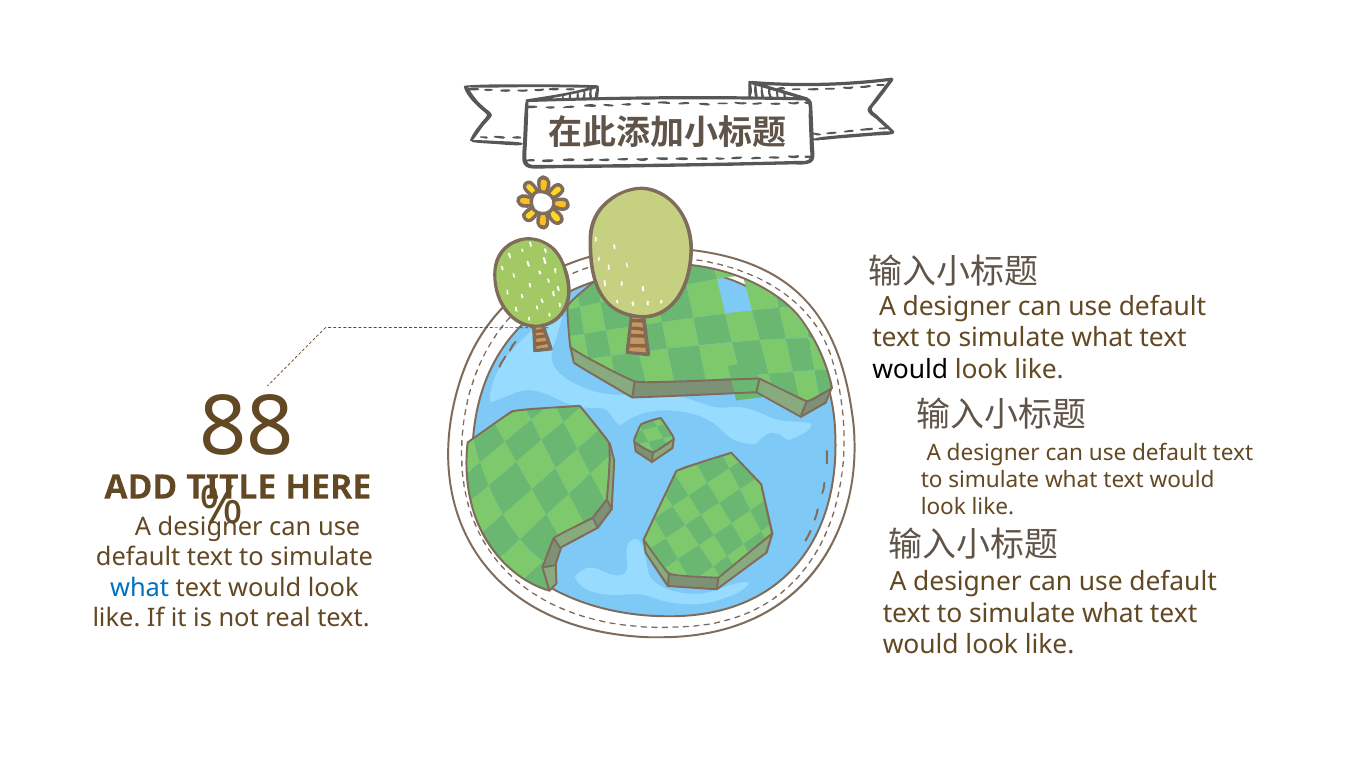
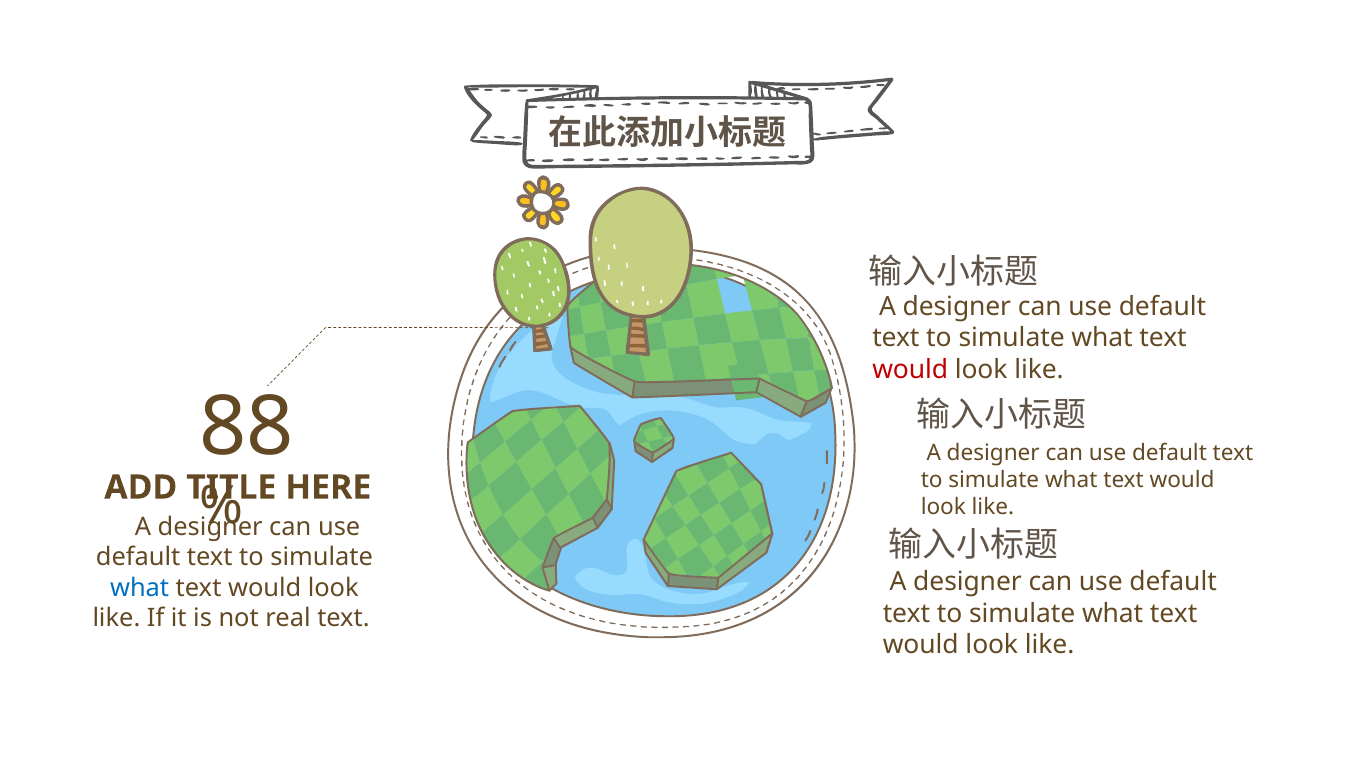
would colour: black -> red (910, 370)
